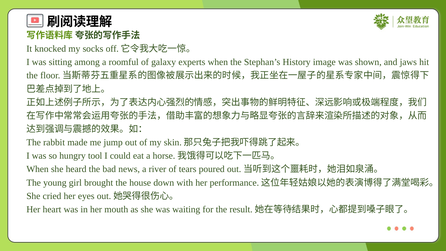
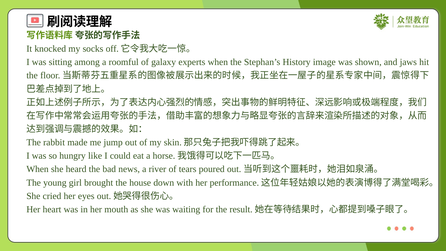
tool: tool -> like (95, 156)
